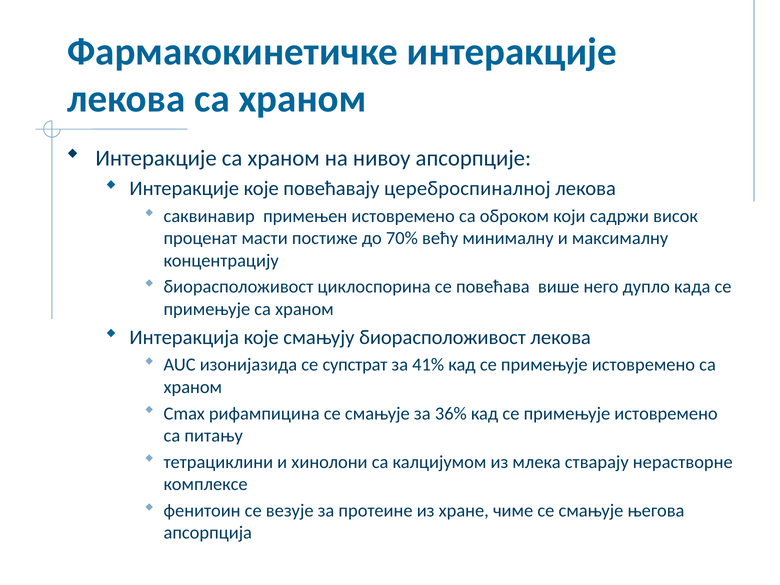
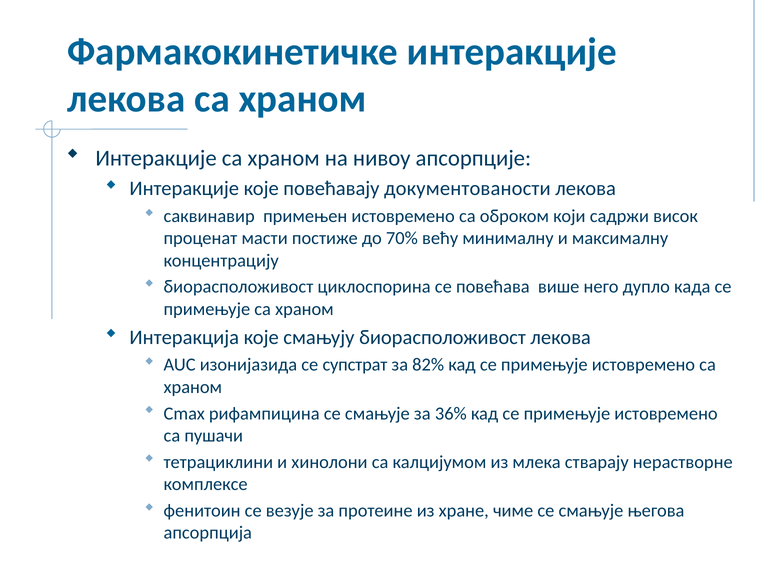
цереброспиналној: цереброспиналној -> документованости (467, 189)
41%: 41% -> 82% (428, 365)
питању: питању -> пушачи (214, 436)
